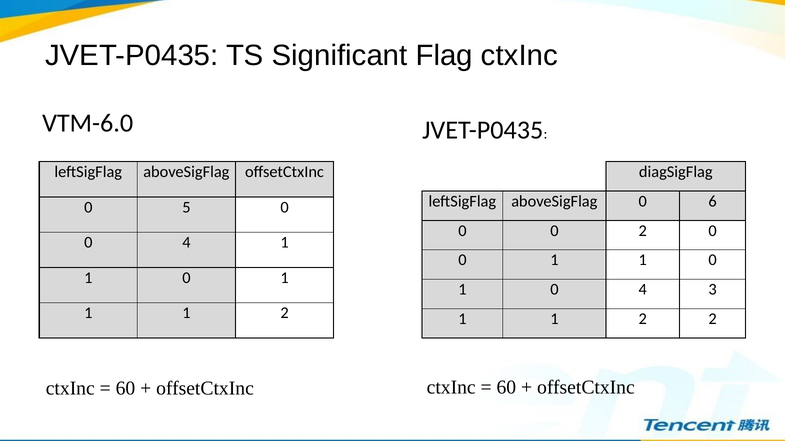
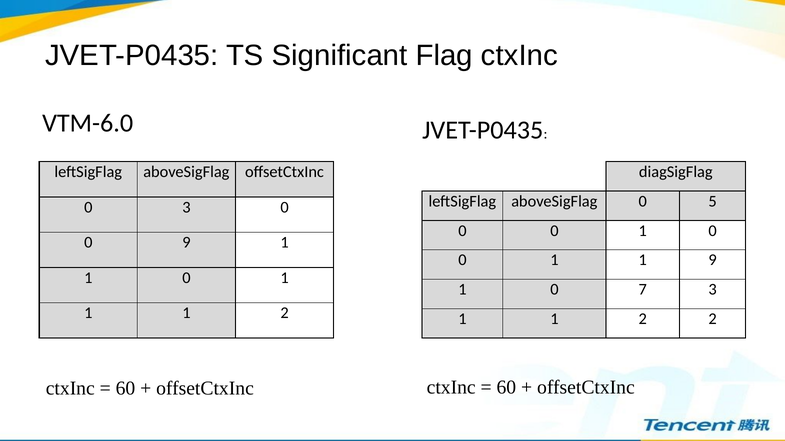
6: 6 -> 5 (713, 202)
0 5: 5 -> 3 (186, 207)
2: 2 -> 1 (643, 231)
4: 4 -> 9 (186, 243)
0 1 1 0: 0 -> 9 (713, 260)
1 0 4: 4 -> 7 (643, 290)
